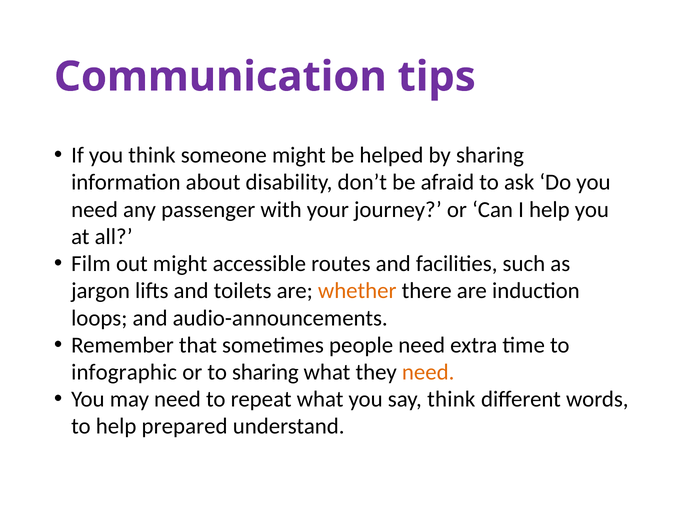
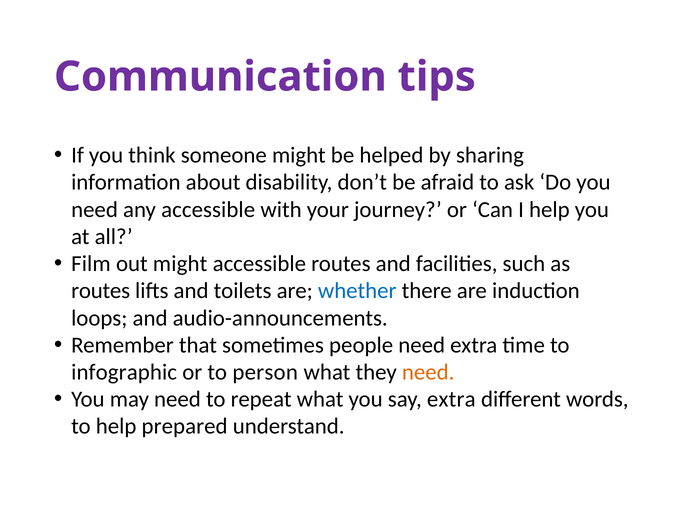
any passenger: passenger -> accessible (208, 210)
jargon: jargon -> routes (101, 291)
whether colour: orange -> blue (357, 291)
to sharing: sharing -> person (265, 373)
say think: think -> extra (451, 400)
